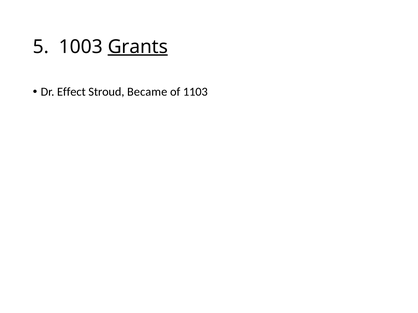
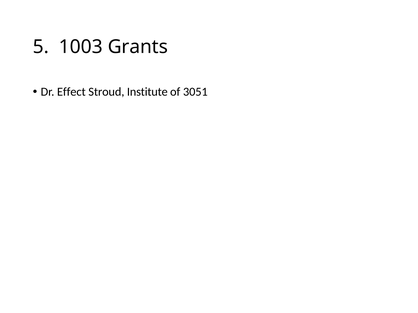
Grants underline: present -> none (138, 47)
Became: Became -> Institute (147, 92)
1103: 1103 -> 3051 (195, 92)
